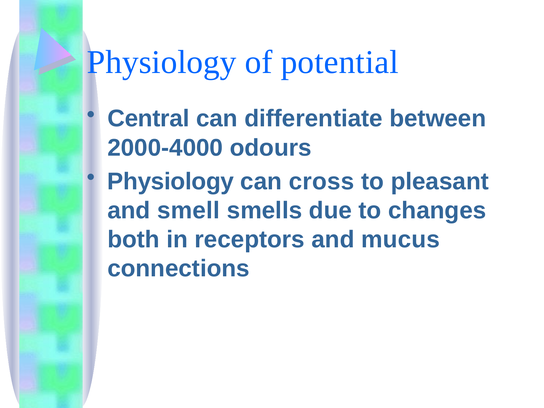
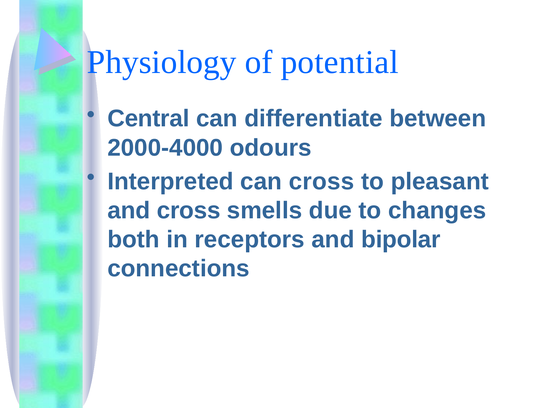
Physiology: Physiology -> Interpreted (171, 182)
and smell: smell -> cross (189, 211)
mucus: mucus -> bipolar (401, 240)
